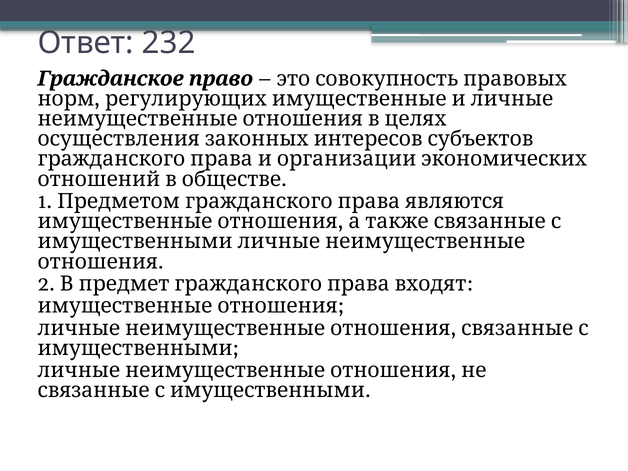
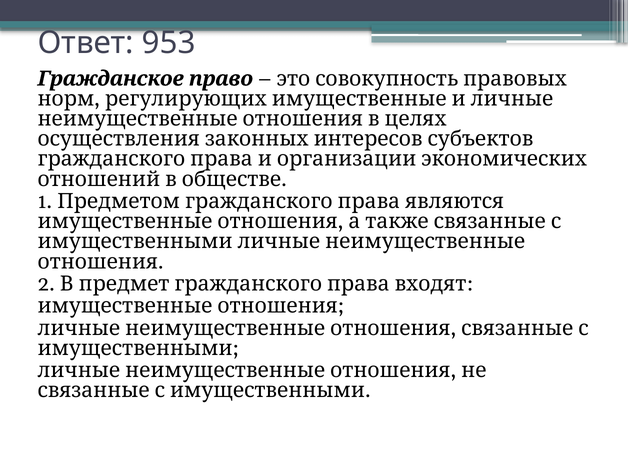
232: 232 -> 953 (169, 43)
